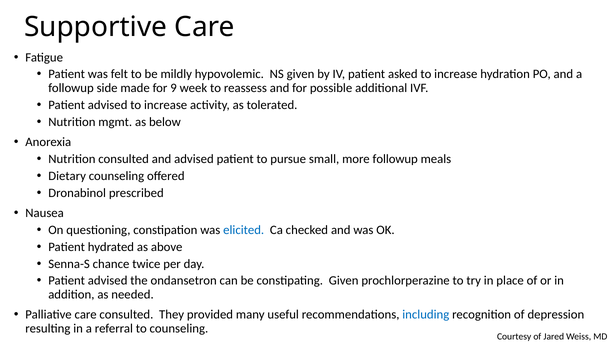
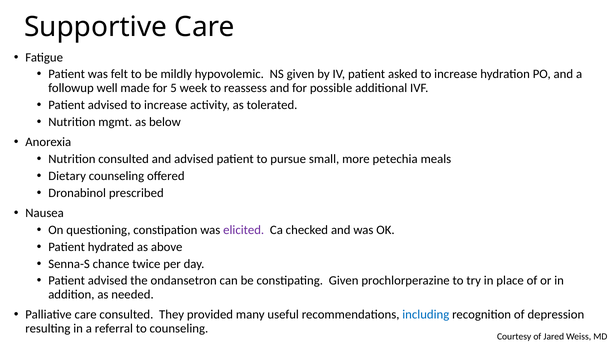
side: side -> well (107, 88)
9: 9 -> 5 (174, 88)
more followup: followup -> petechia (395, 159)
elicited colour: blue -> purple (244, 230)
